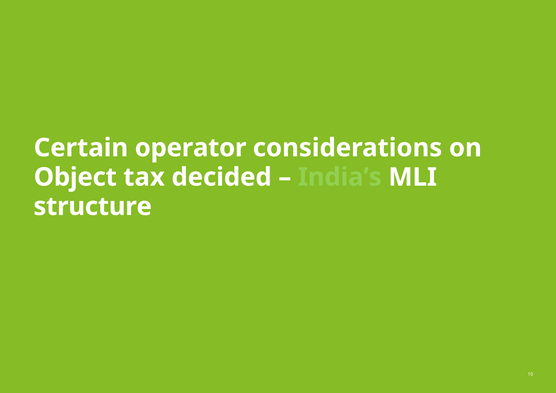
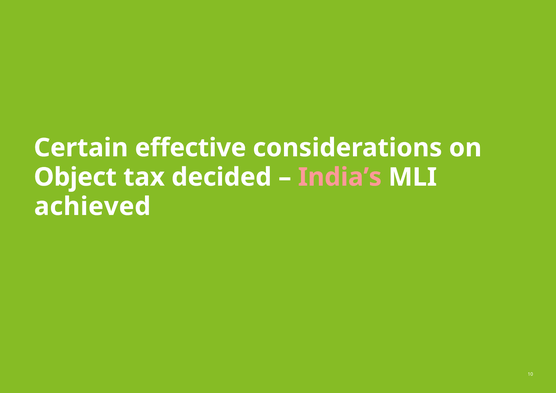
operator: operator -> effective (191, 148)
India’s colour: light green -> pink (340, 177)
structure: structure -> achieved (92, 207)
